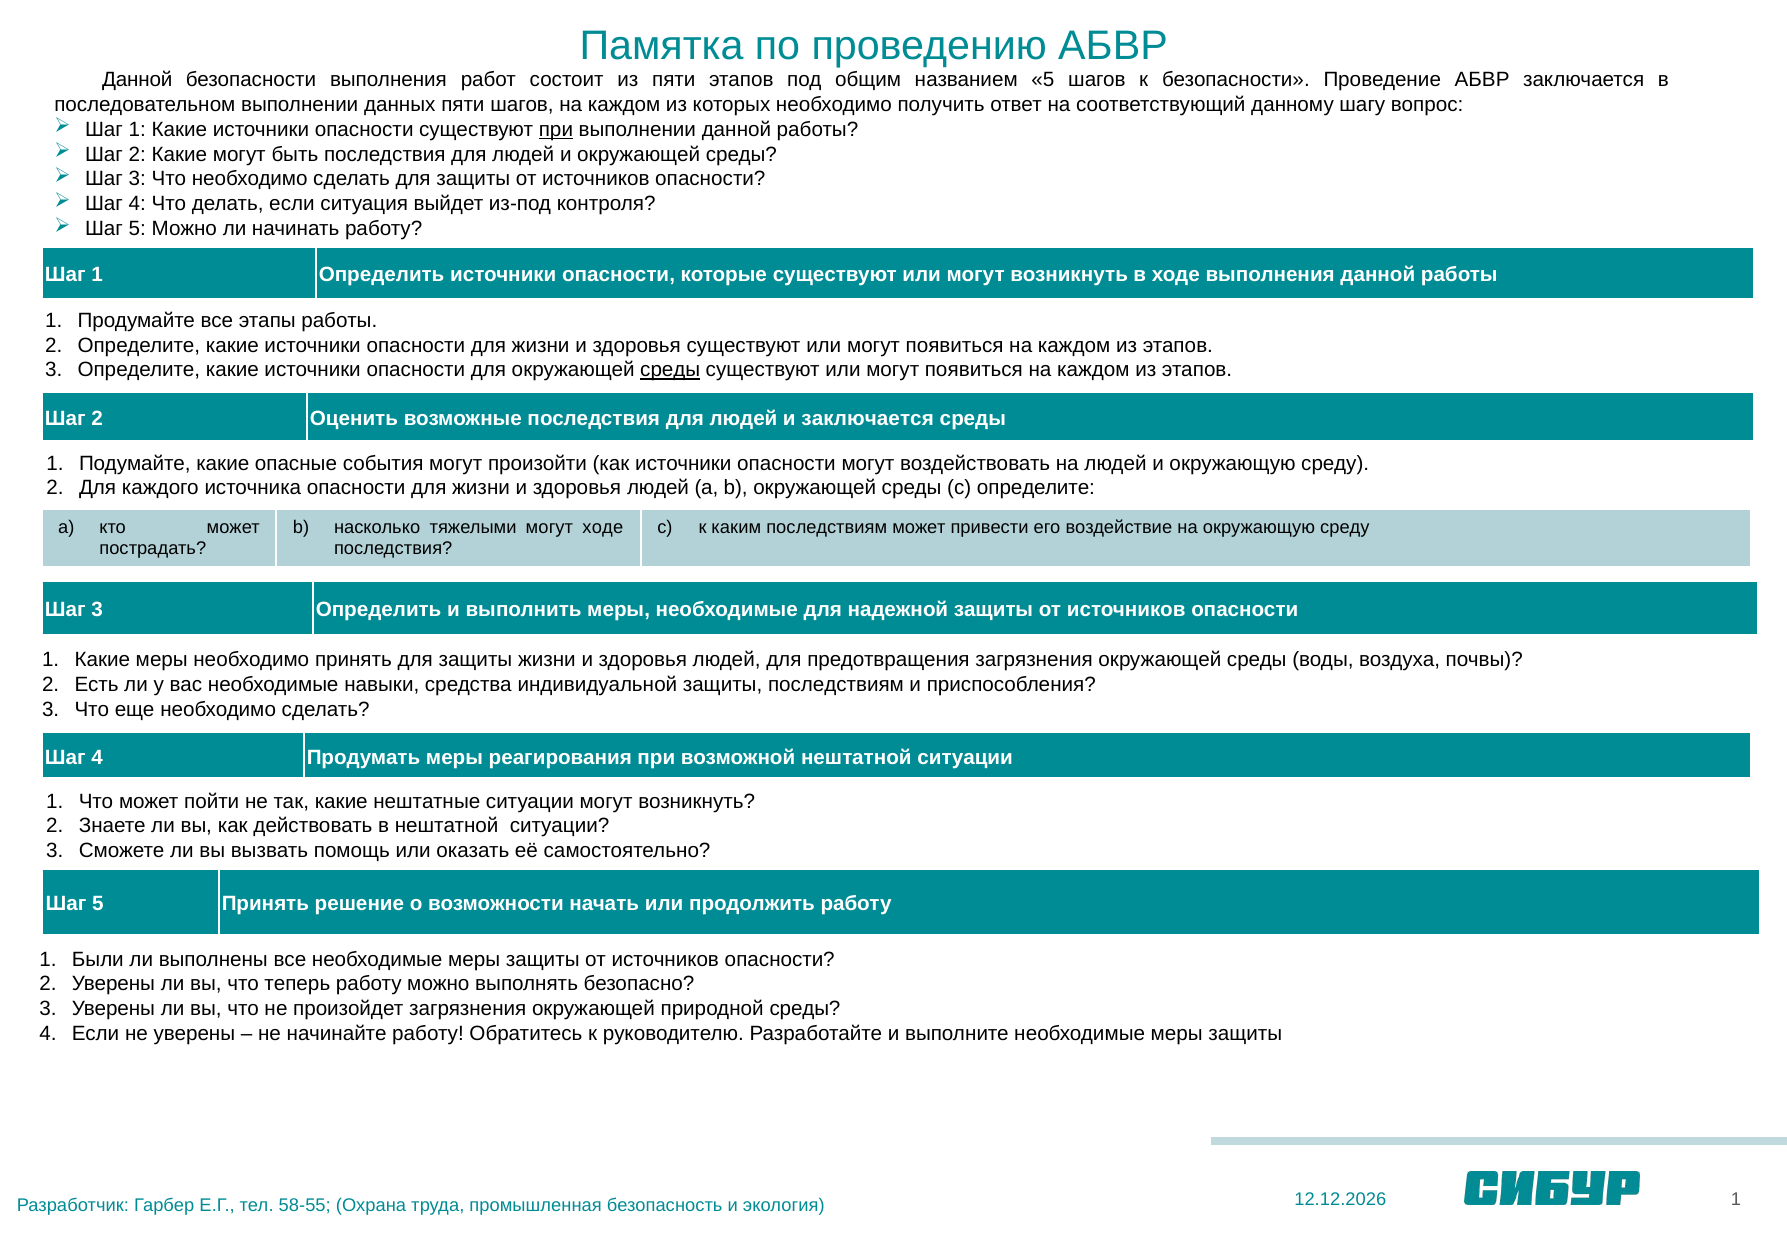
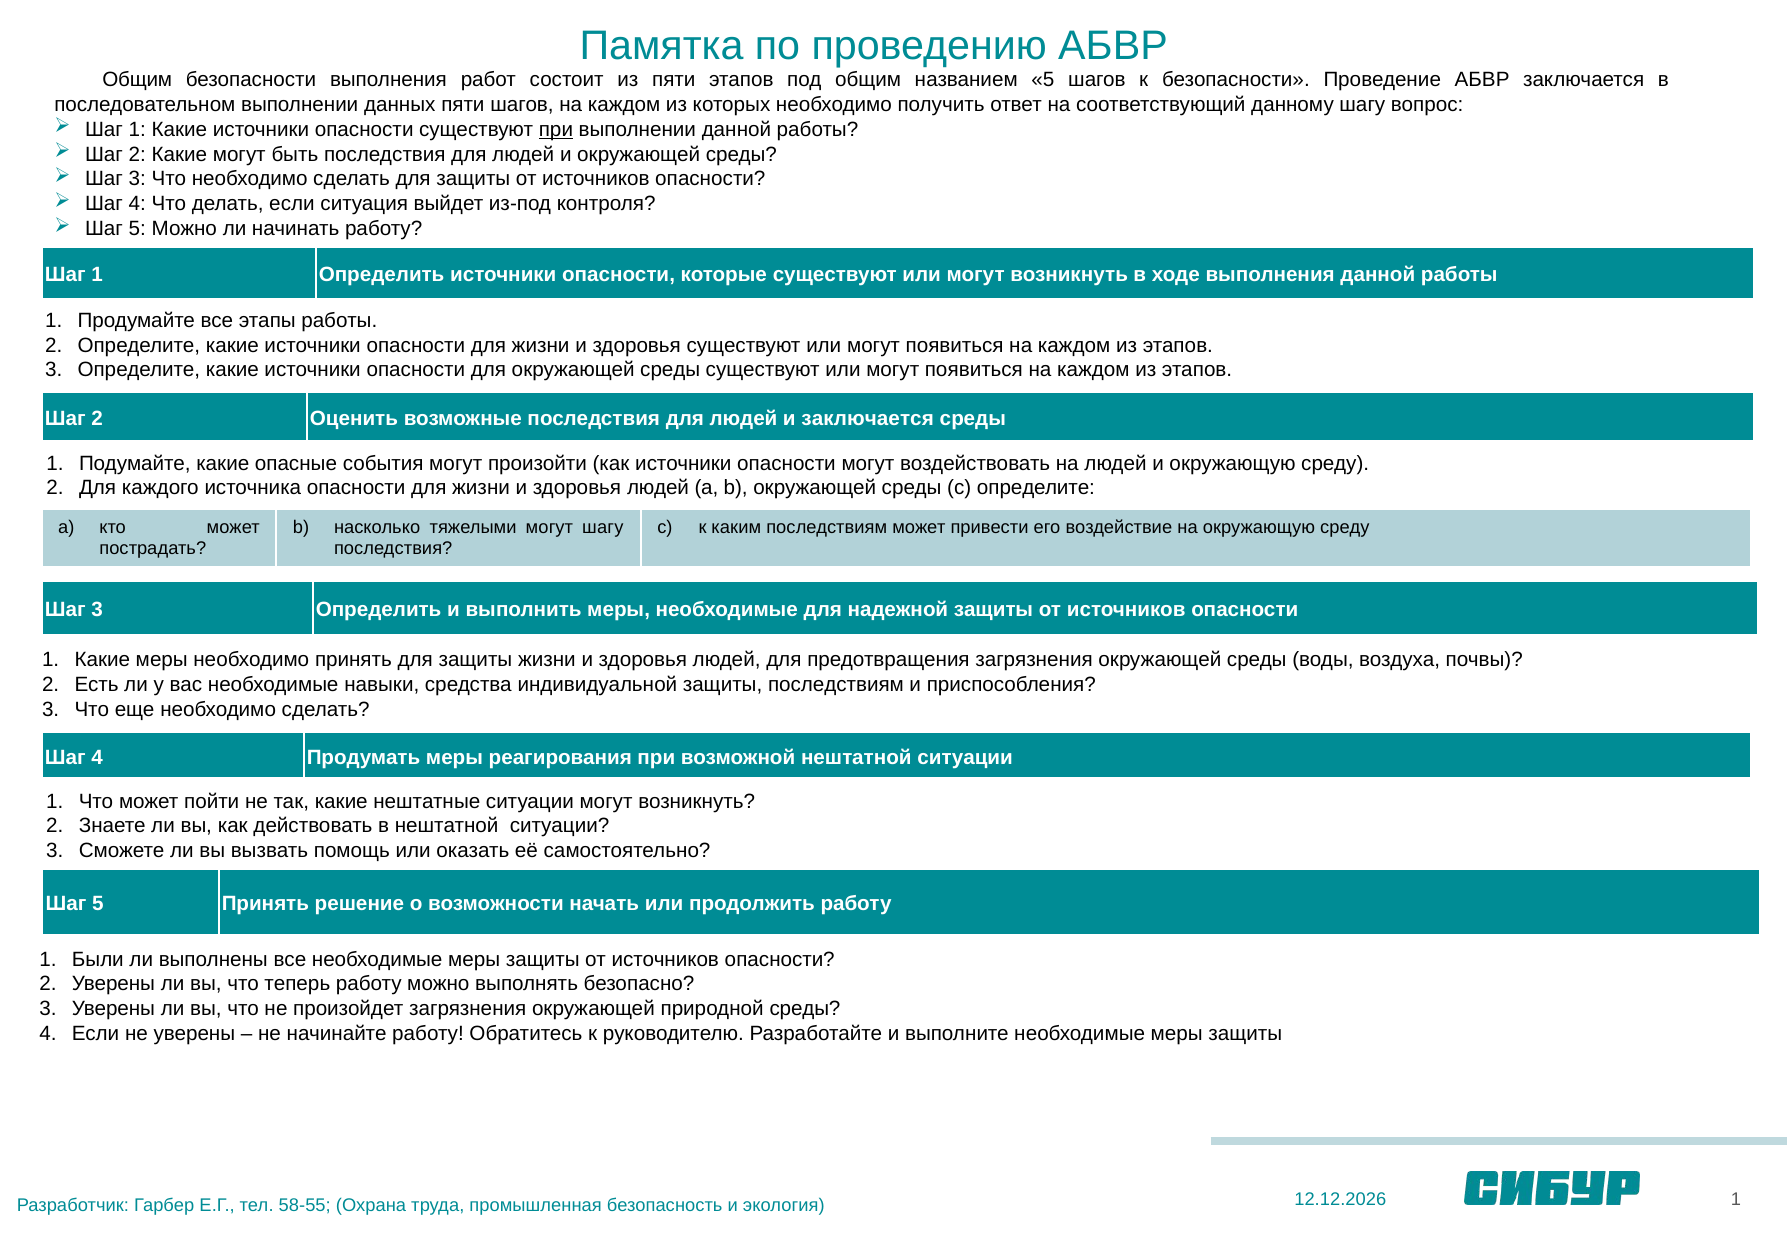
Данной: Данной -> Общим (137, 80)
среды underline: present -> none (670, 370)
могут ходе: ходе -> шагу (603, 528)
